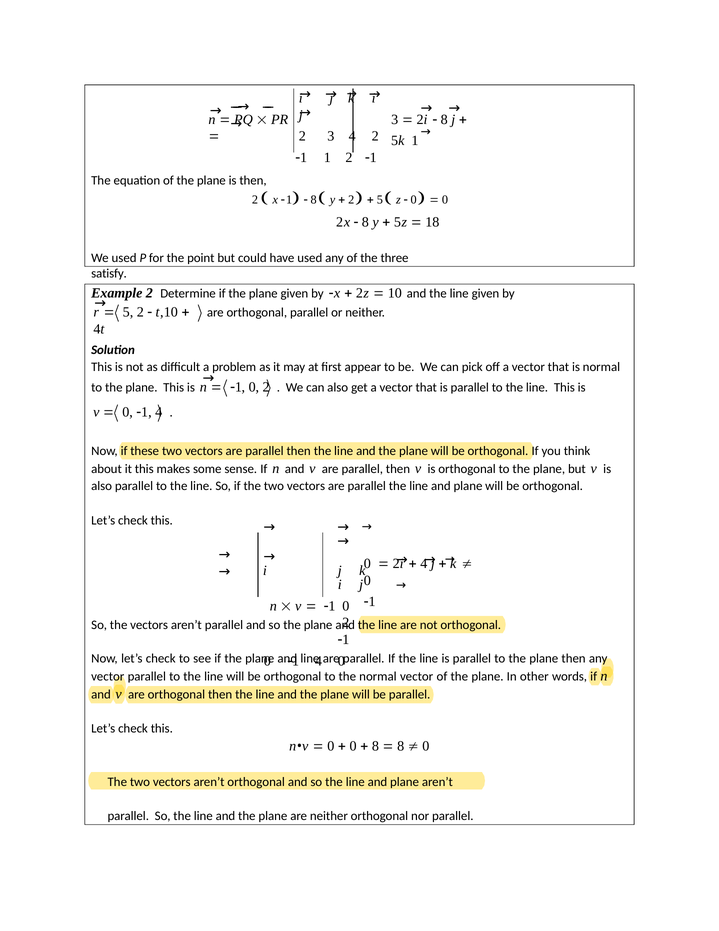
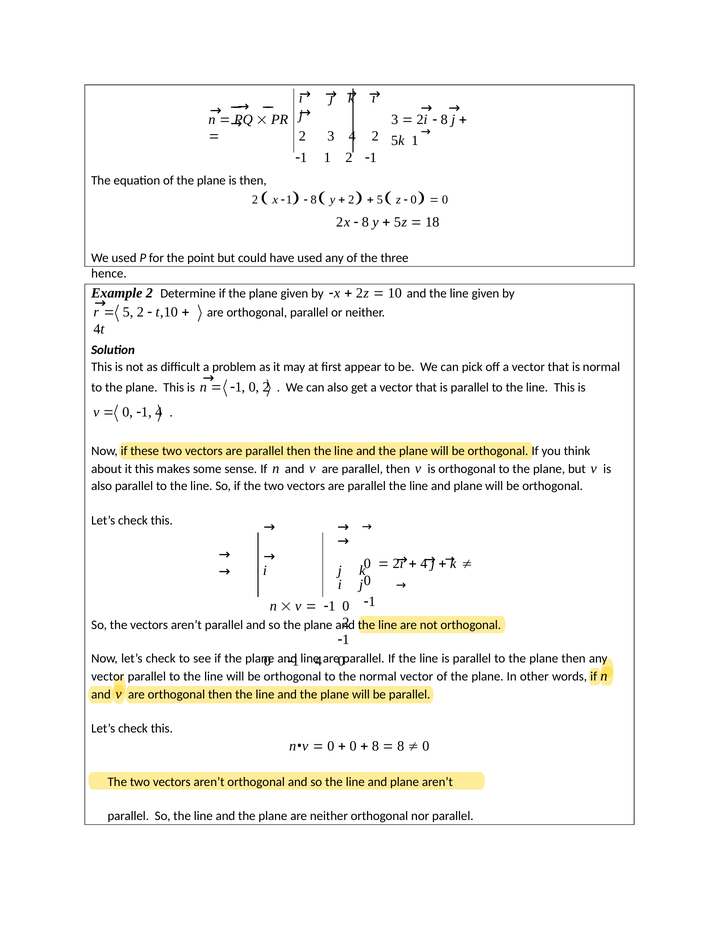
satisfy: satisfy -> hence (109, 273)
